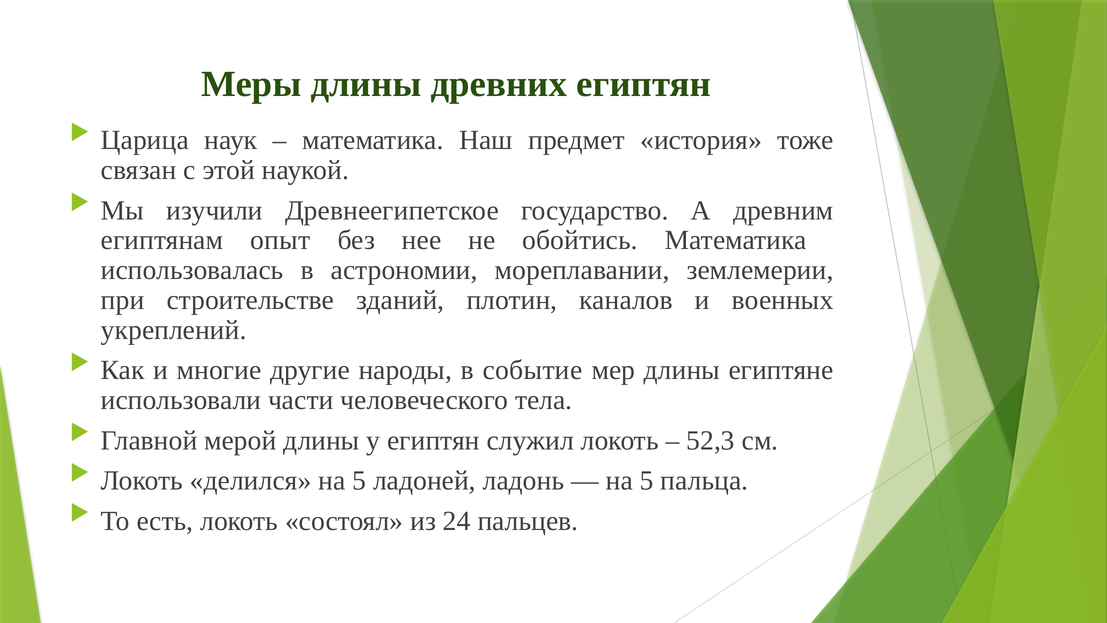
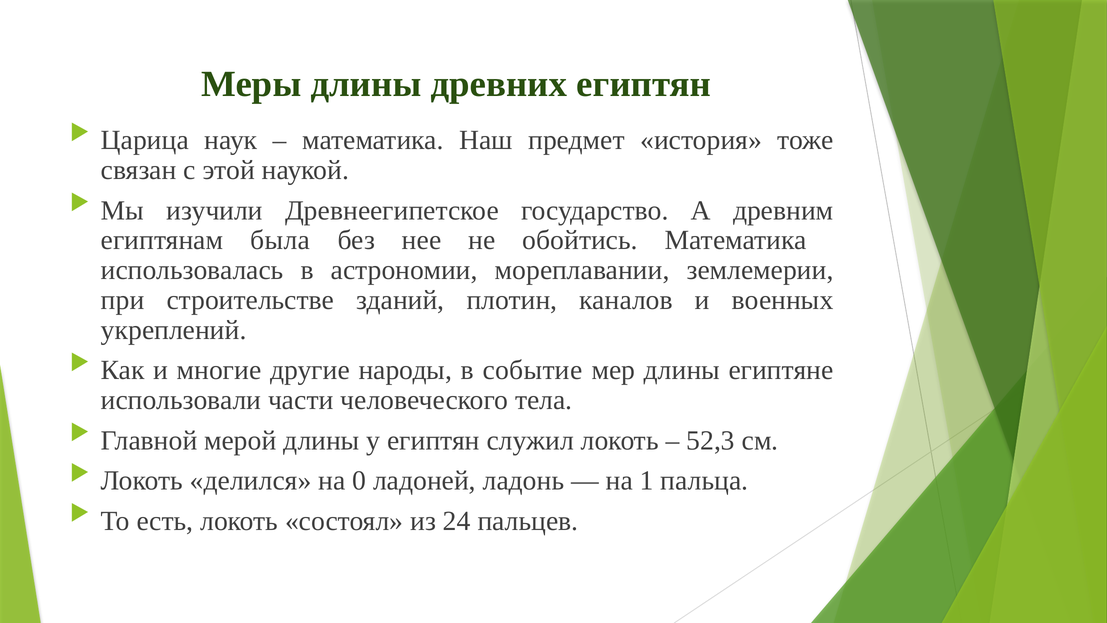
опыт: опыт -> была (280, 240)
делился на 5: 5 -> 0 (359, 480)
5: 5 -> 1 (647, 480)
